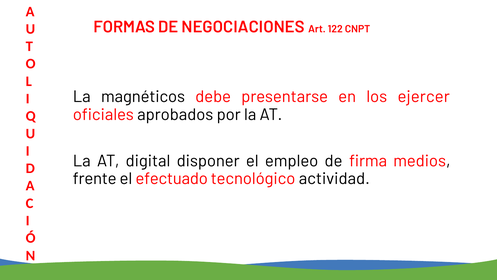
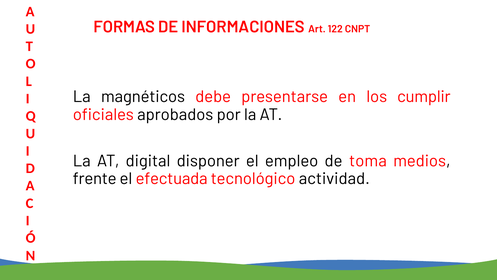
NEGOCIACIONES: NEGOCIACIONES -> INFORMACIONES (243, 27)
ejercer: ejercer -> cumplir (424, 97)
firma: firma -> toma (368, 161)
efectuado: efectuado -> efectuada (172, 179)
